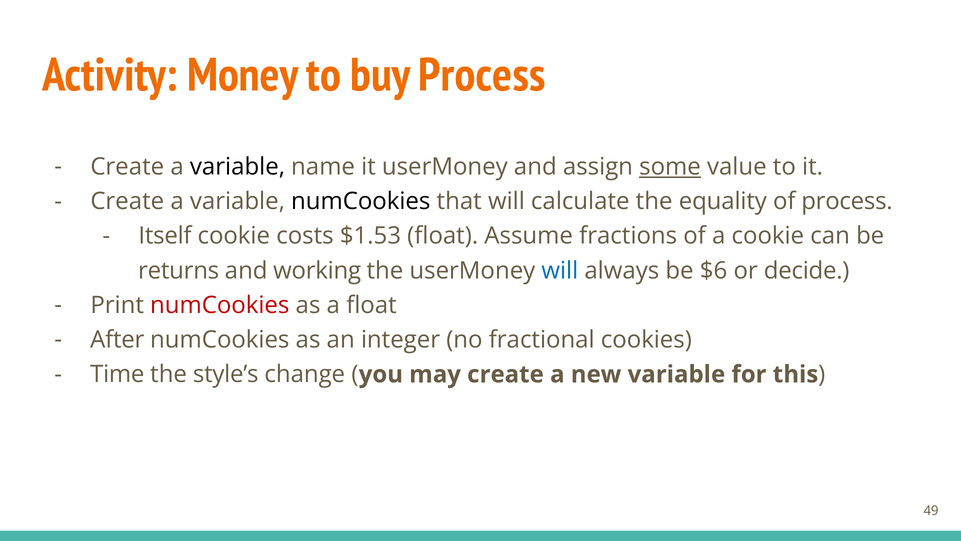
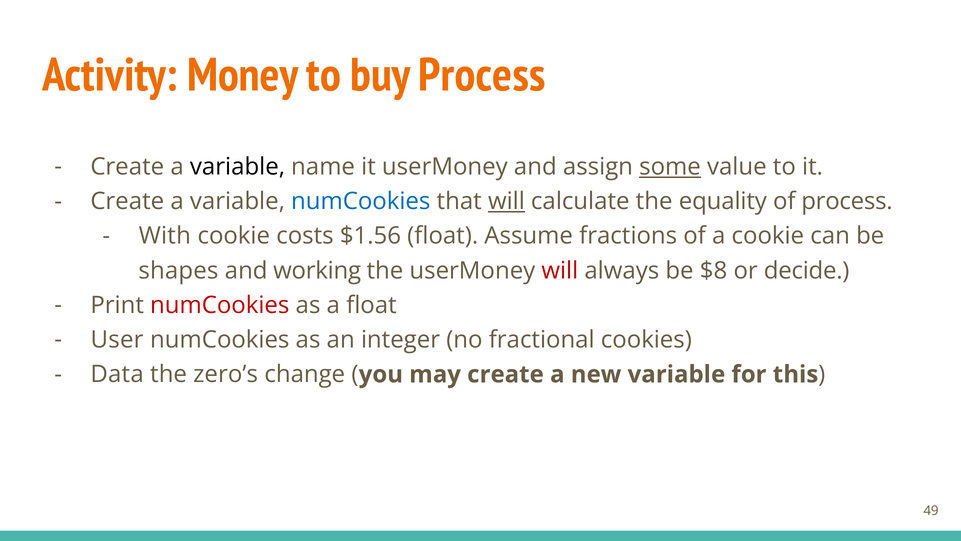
numCookies colour: black -> blue (361, 201)
will underline: none -> present (506, 201)
Itself: Itself -> With (165, 236)
$1.53: $1.53 -> $1.56 (370, 236)
returns: returns -> shapes (178, 270)
will colour: blue -> red (560, 270)
$6: $6 -> $8 (714, 270)
After: After -> User (117, 340)
Time: Time -> Data (117, 374)
style’s: style’s -> zero’s (226, 374)
